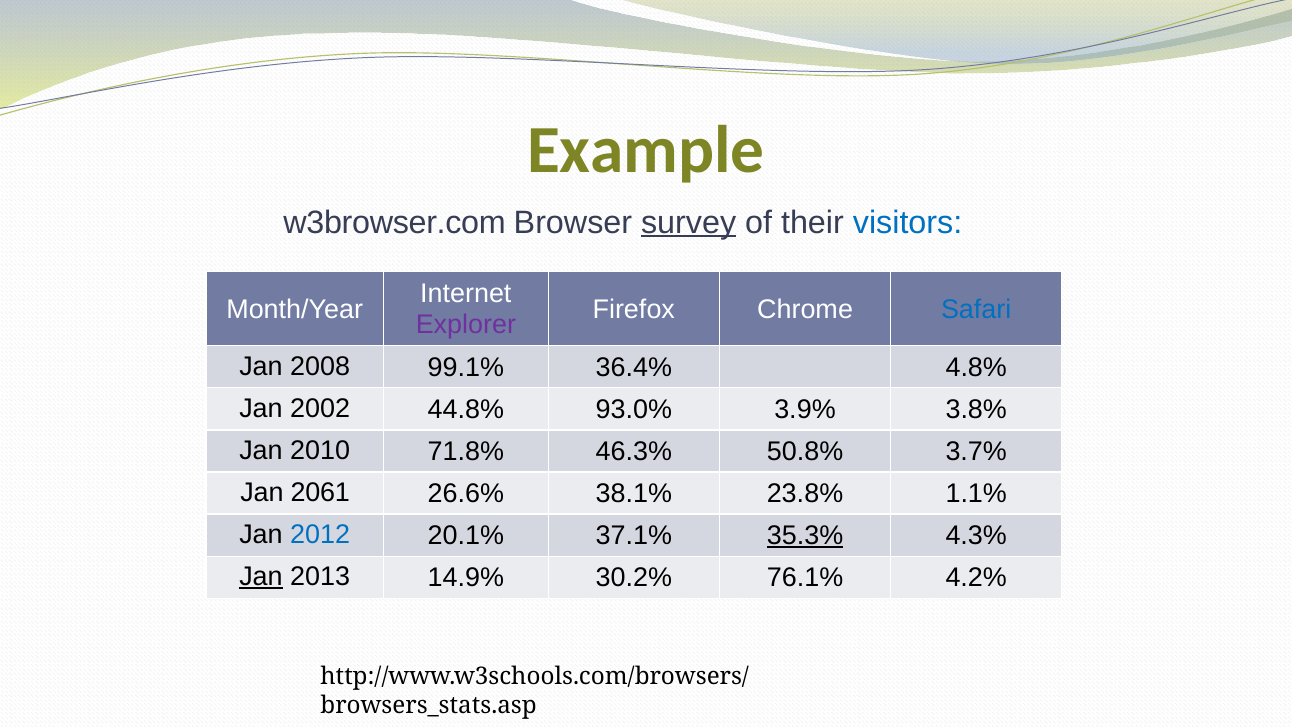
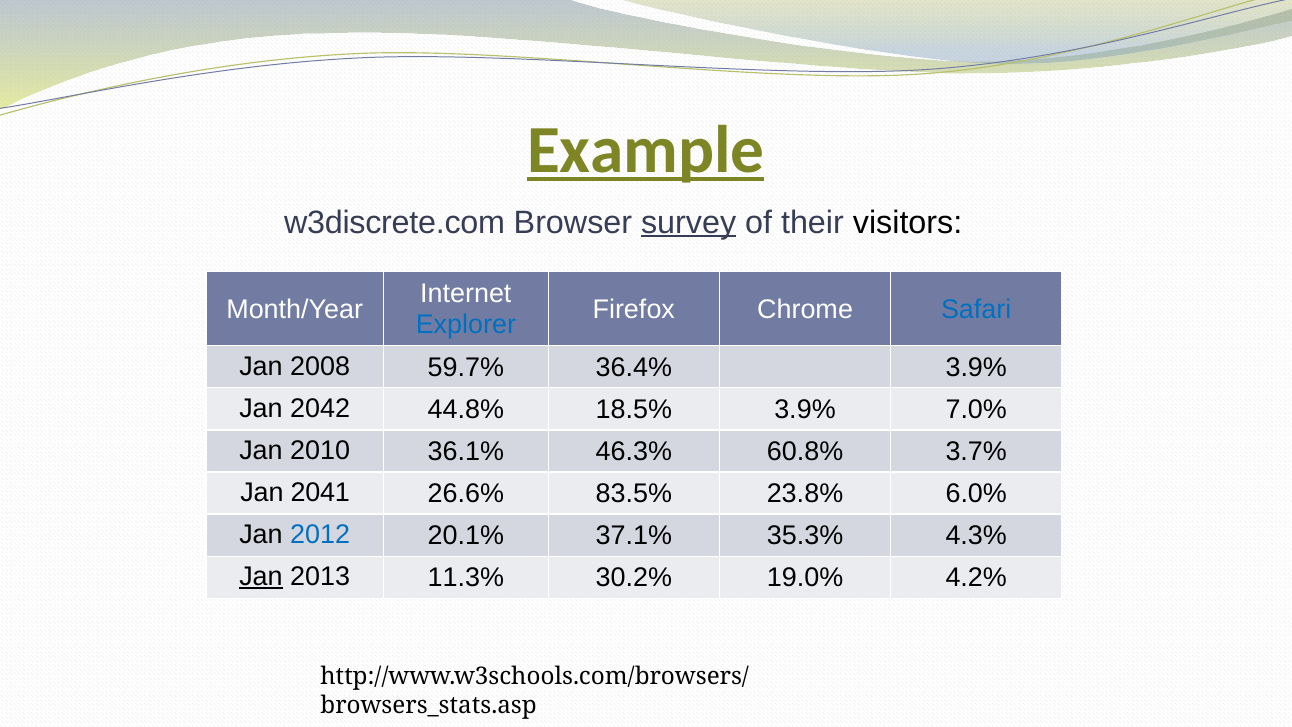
Example underline: none -> present (646, 150)
w3browser.com: w3browser.com -> w3discrete.com (395, 222)
visitors colour: blue -> black (908, 222)
Explorer colour: purple -> blue (466, 324)
99.1%: 99.1% -> 59.7% (466, 367)
36.4% 4.8%: 4.8% -> 3.9% (976, 367)
2002: 2002 -> 2042 (320, 408)
93.0%: 93.0% -> 18.5% (634, 409)
3.8%: 3.8% -> 7.0% (976, 409)
71.8%: 71.8% -> 36.1% (466, 451)
50.8%: 50.8% -> 60.8% (805, 451)
2061: 2061 -> 2041 (320, 492)
38.1%: 38.1% -> 83.5% (634, 493)
1.1%: 1.1% -> 6.0% (976, 493)
35.3% underline: present -> none (805, 535)
14.9%: 14.9% -> 11.3% (466, 577)
76.1%: 76.1% -> 19.0% (805, 577)
